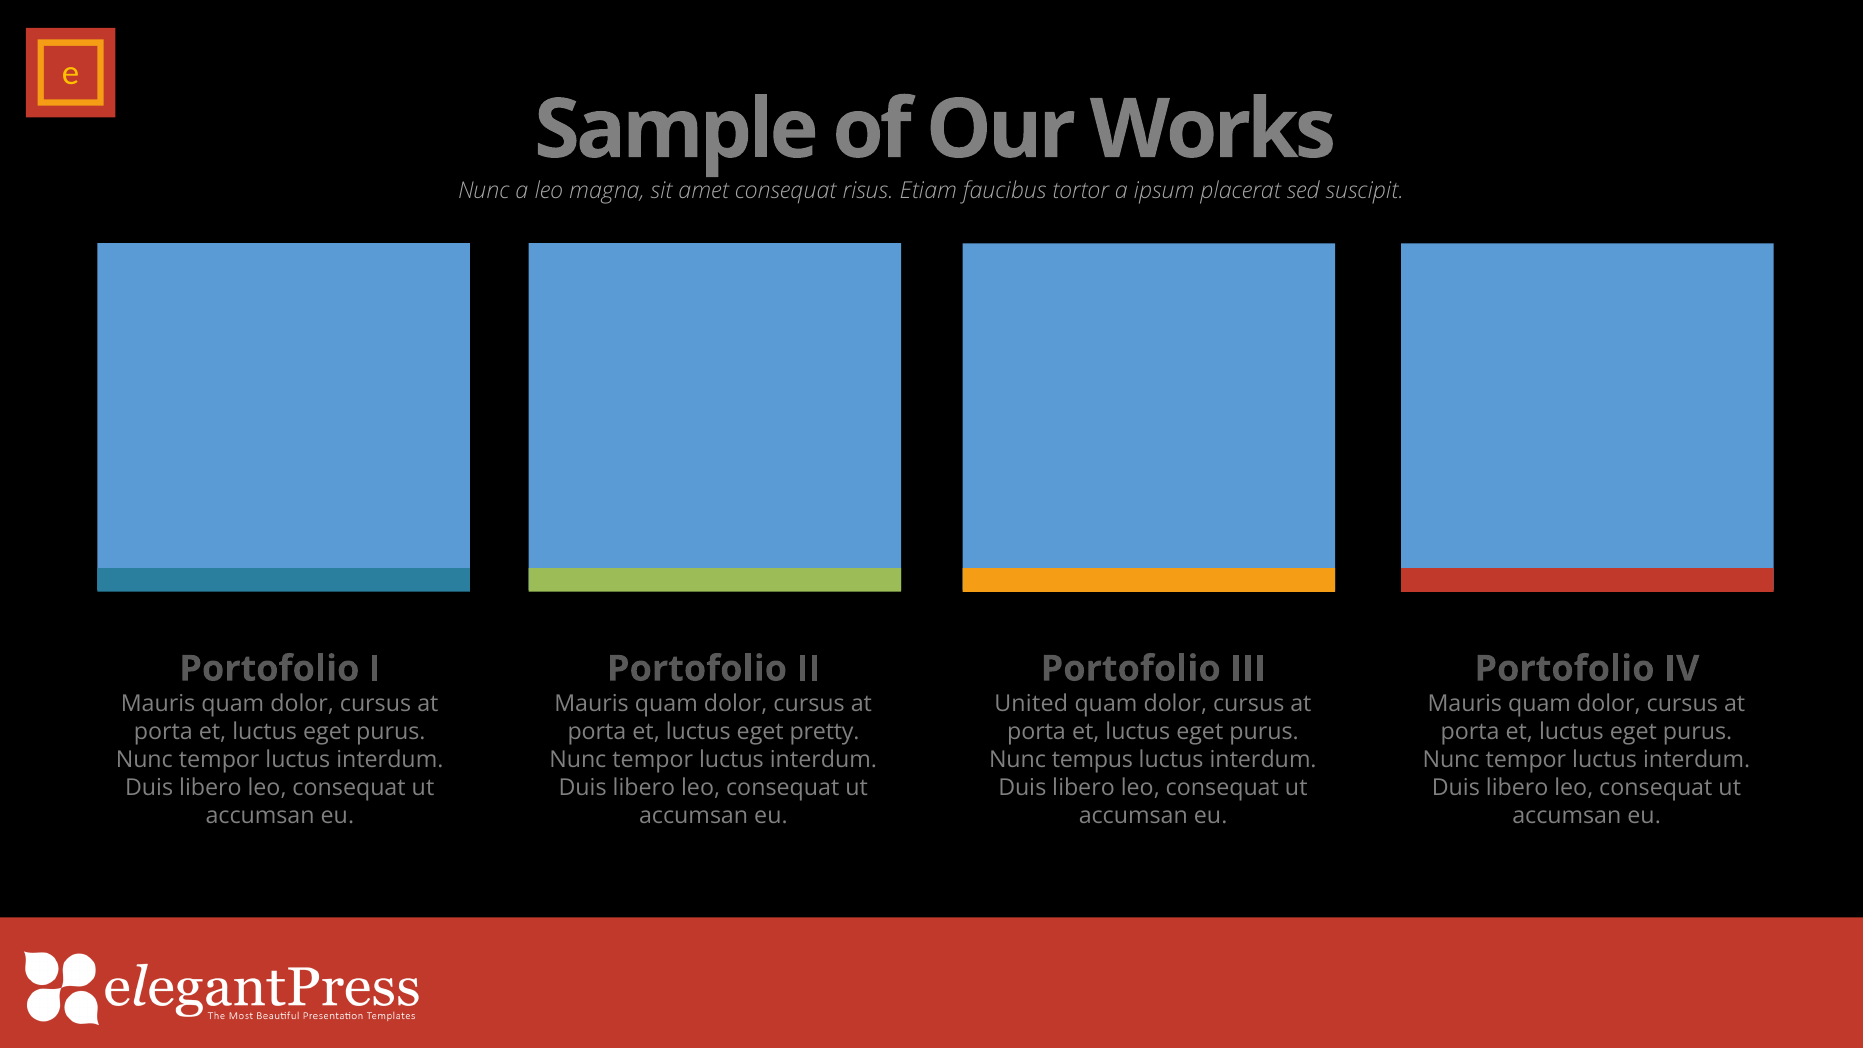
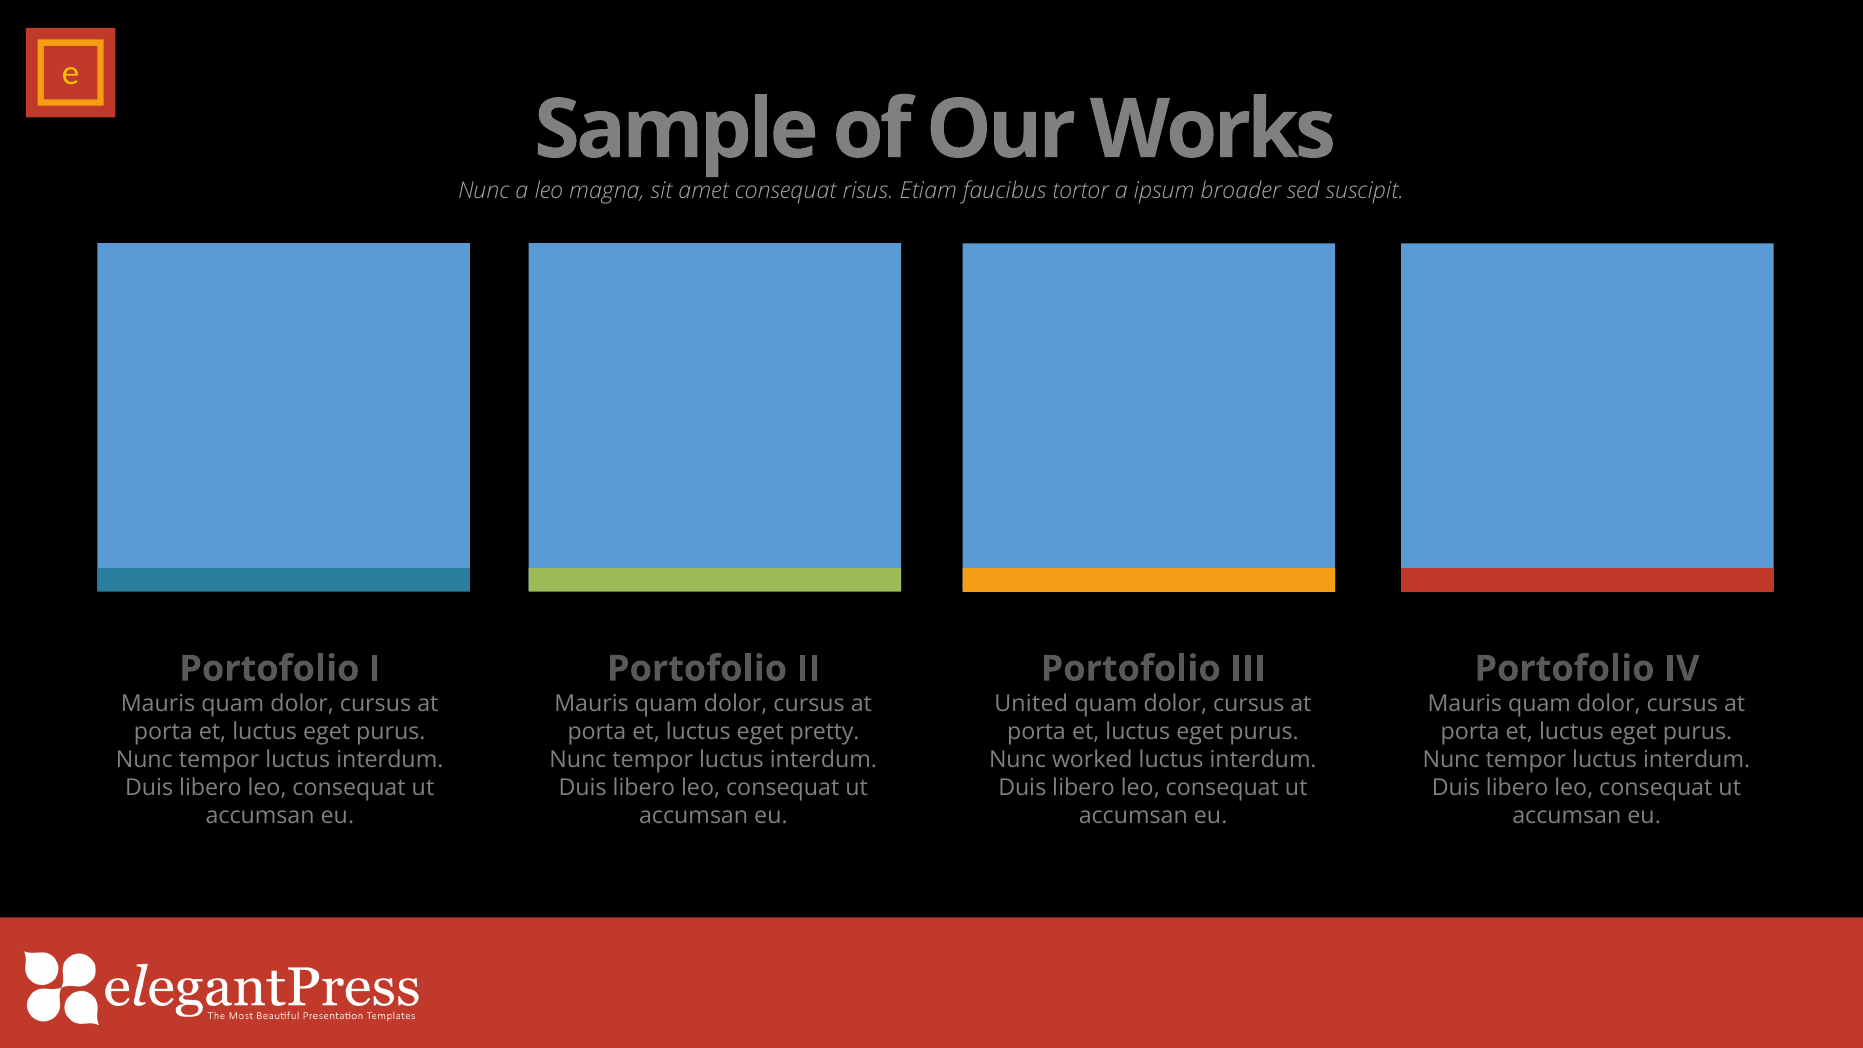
placerat: placerat -> broader (1241, 190)
tempus: tempus -> worked (1092, 759)
